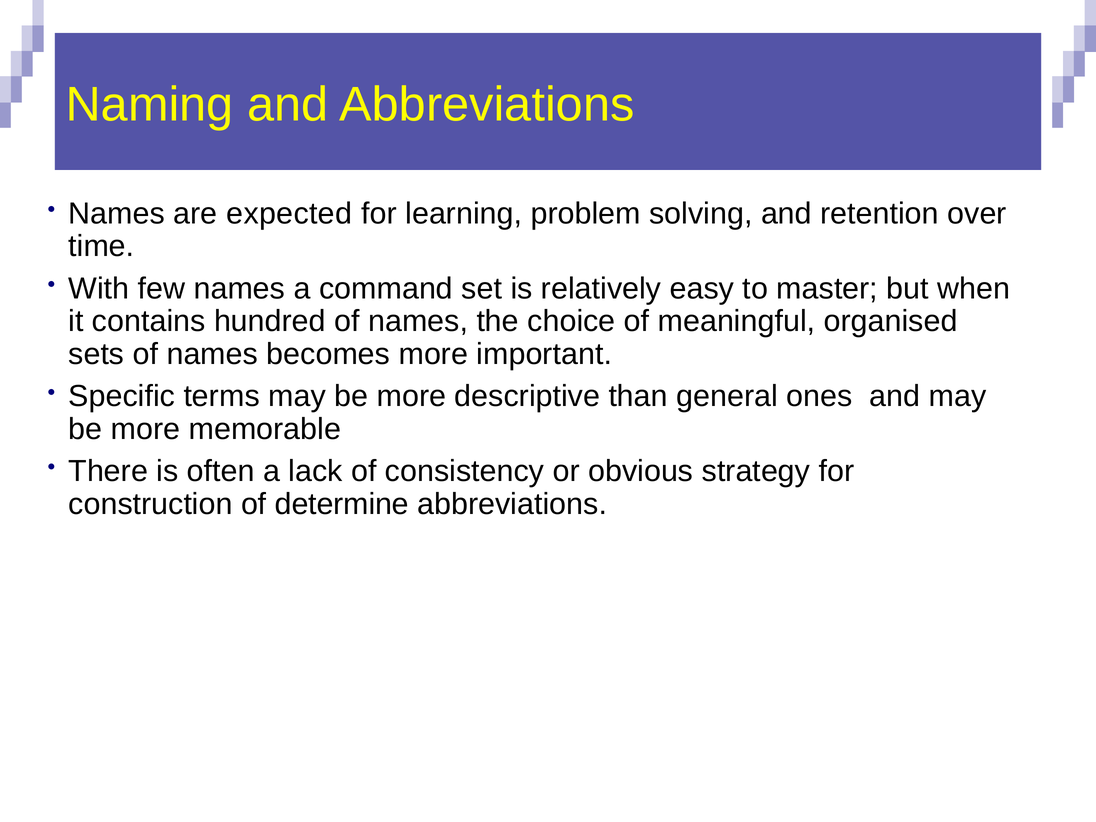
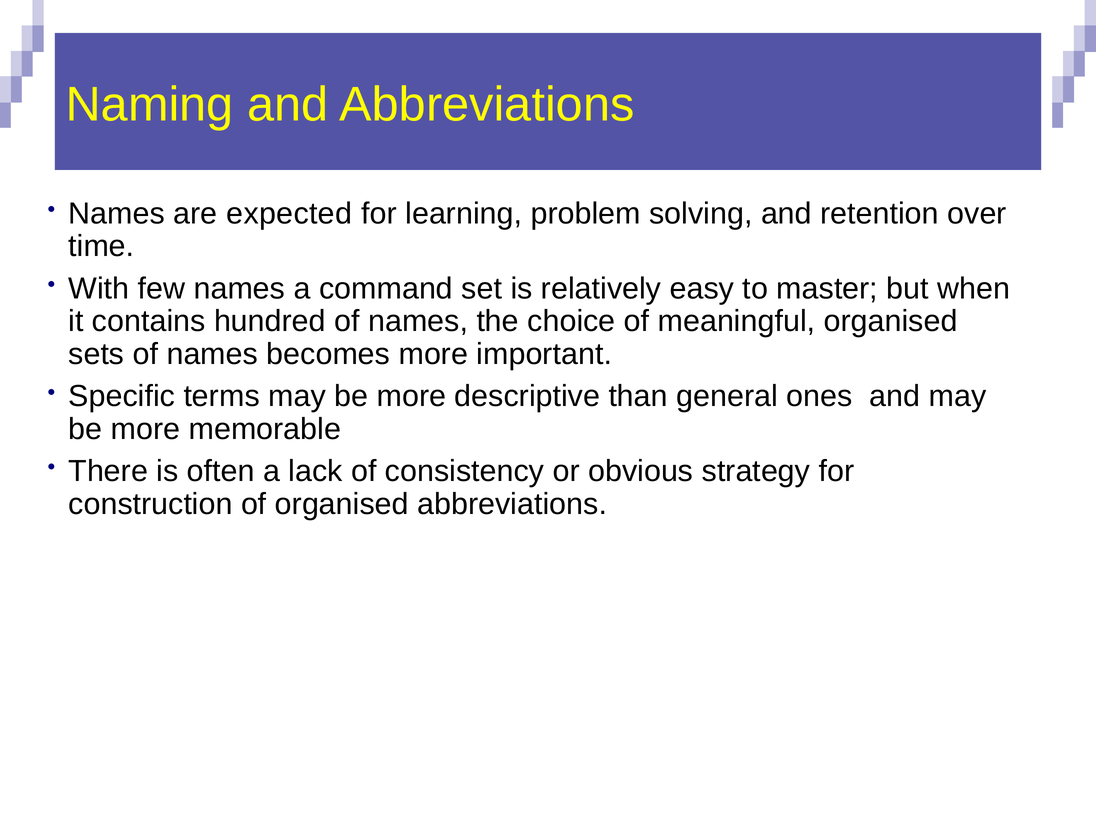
of determine: determine -> organised (342, 504)
